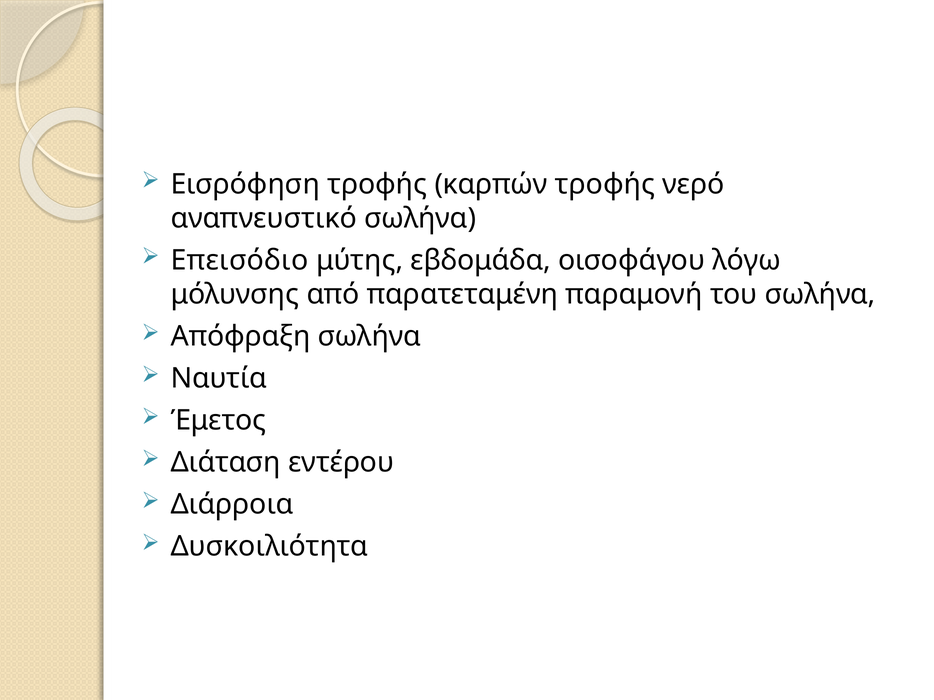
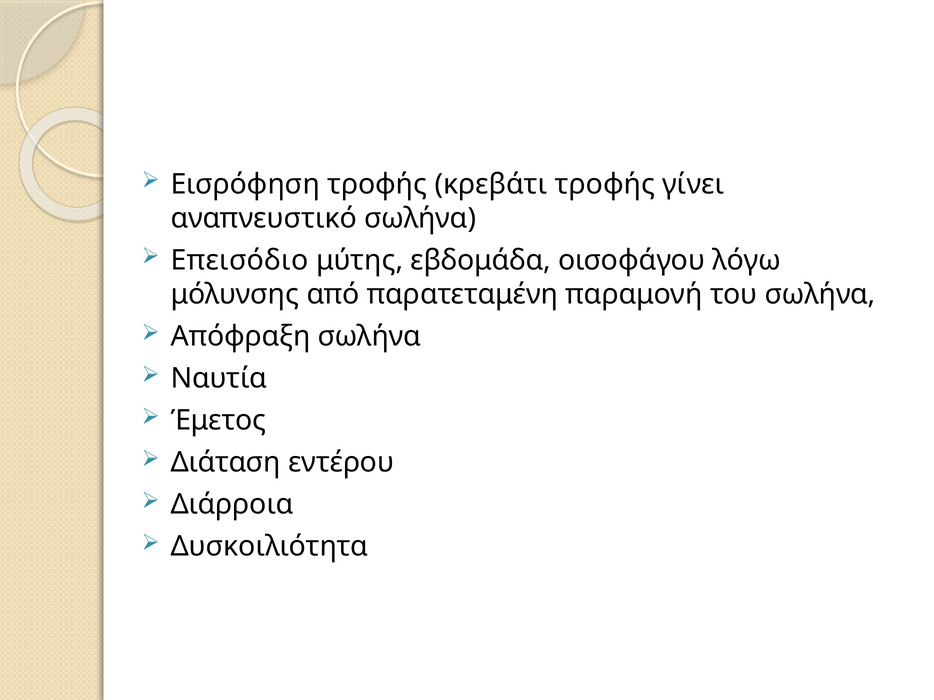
καρπών: καρπών -> κρεβάτι (491, 184)
νερό: νερό -> γίνει (693, 184)
